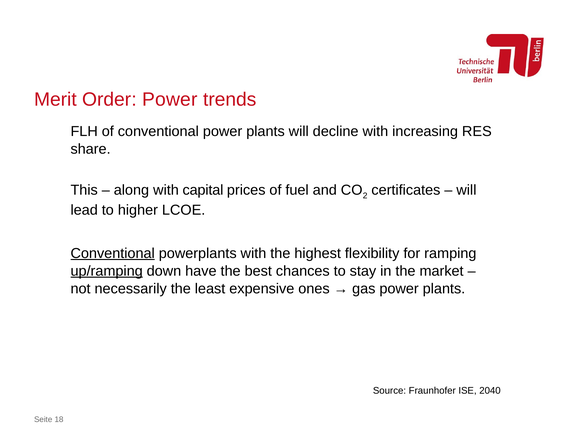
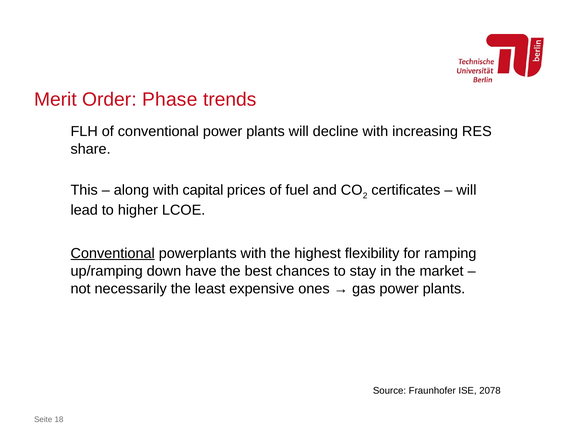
Order Power: Power -> Phase (170, 100)
up/ramping underline: present -> none (107, 271)
2040: 2040 -> 2078 (490, 391)
